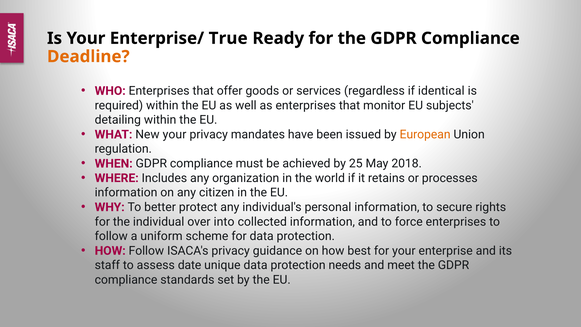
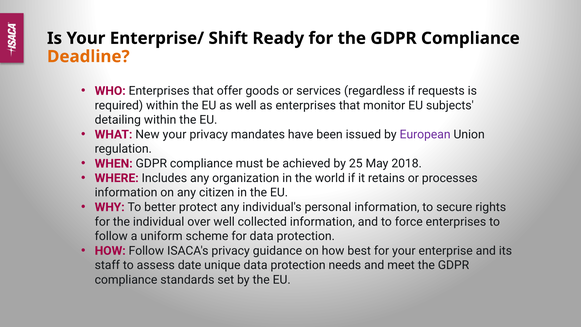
True: True -> Shift (228, 38)
identical: identical -> requests (441, 91)
European colour: orange -> purple (425, 134)
over into: into -> well (224, 222)
